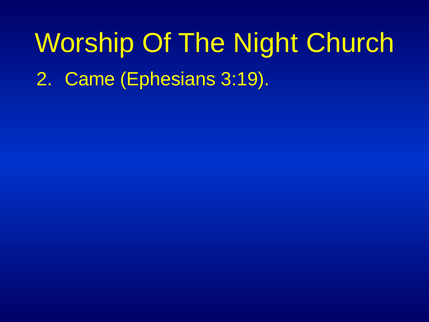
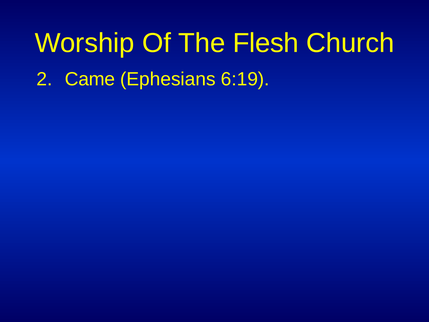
Night: Night -> Flesh (266, 43)
3:19: 3:19 -> 6:19 (245, 79)
